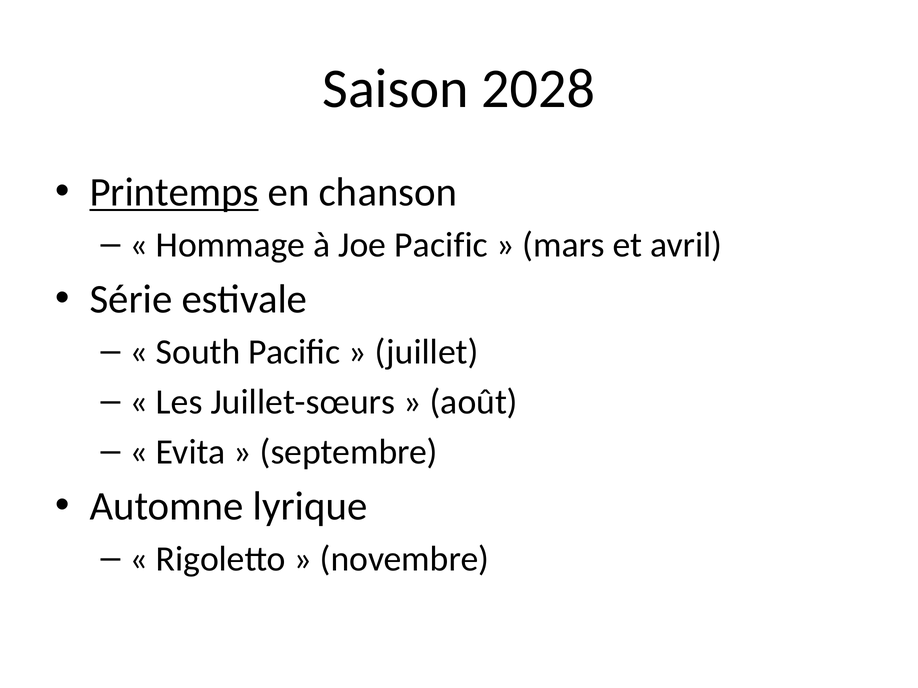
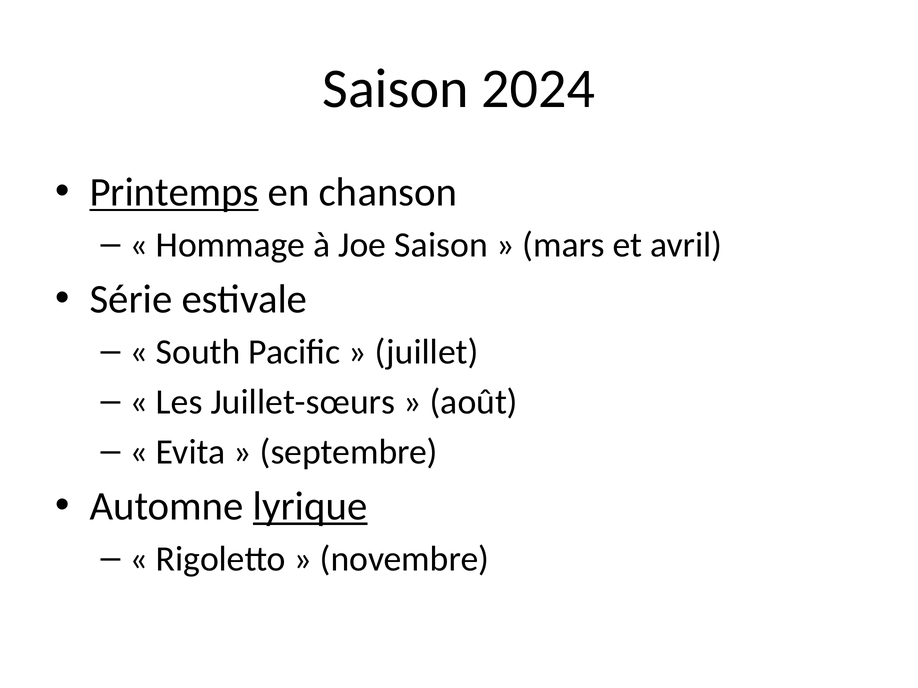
2028: 2028 -> 2024 (538, 89)
Joe Pacific: Pacific -> Saison (441, 245)
lyrique underline: none -> present (310, 507)
